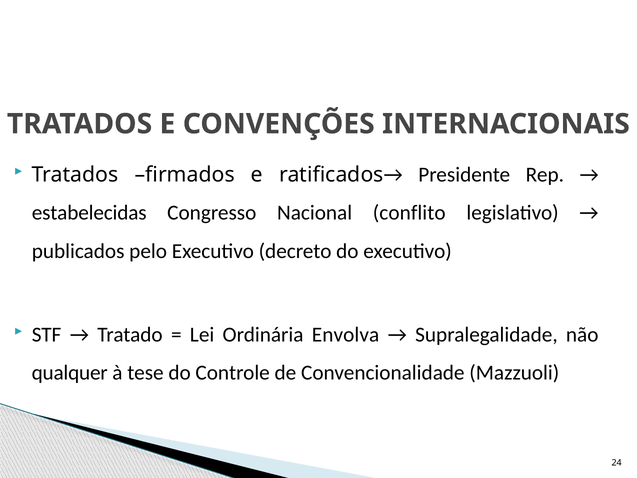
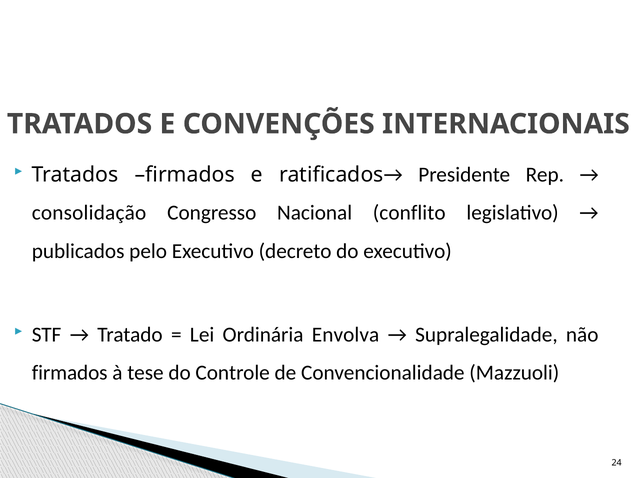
estabelecidas: estabelecidas -> consolidação (89, 213)
qualquer: qualquer -> firmados (70, 373)
